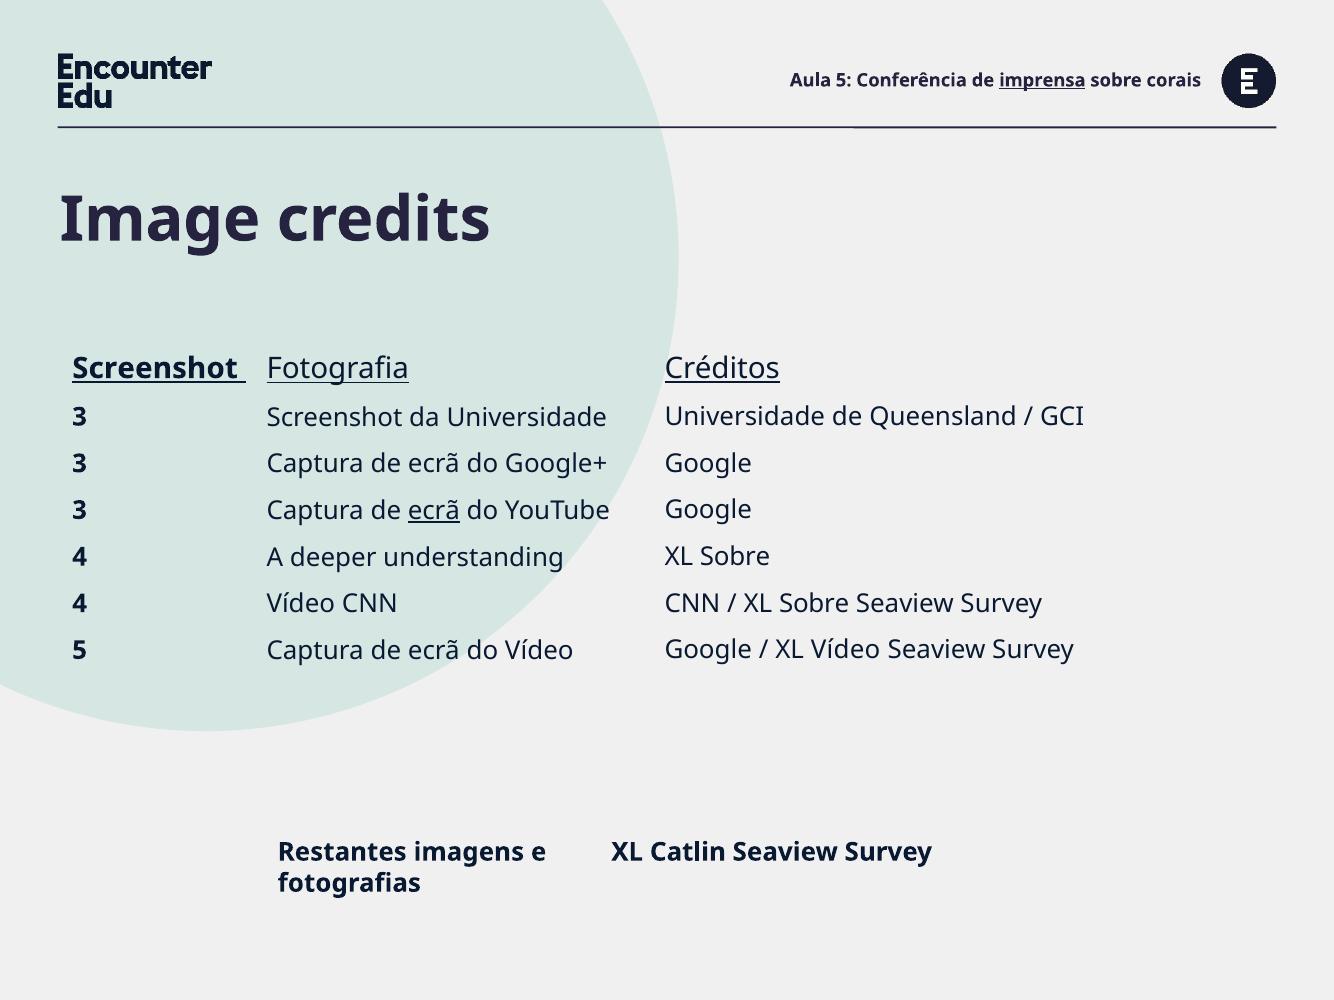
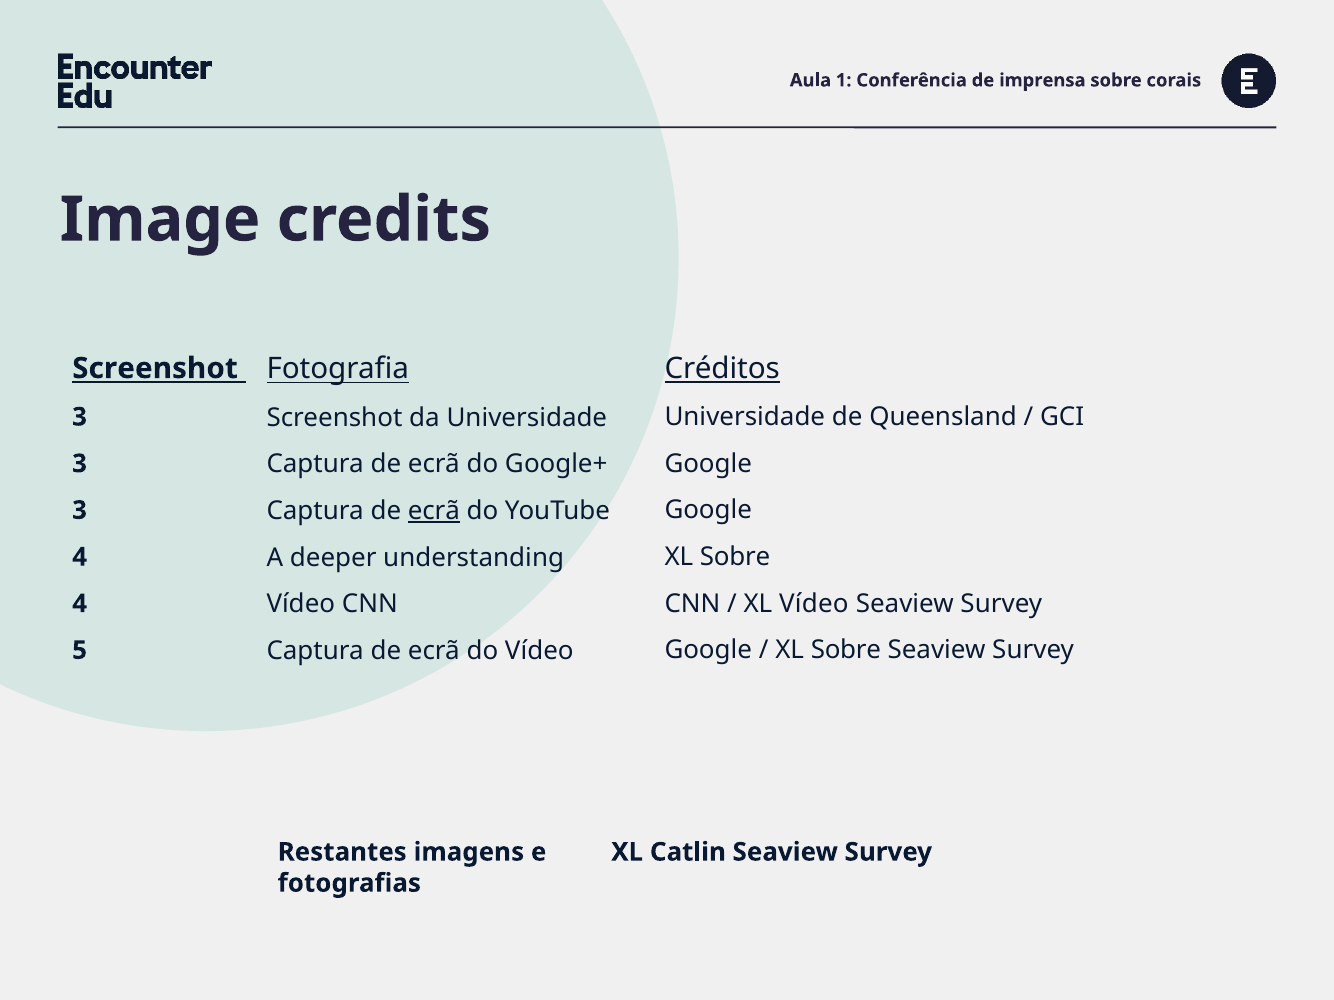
Aula 5: 5 -> 1 (844, 80)
imprensa underline: present -> none (1042, 80)
Sobre: Sobre -> Vídeo (814, 604)
Vídeo: Vídeo -> Sobre (846, 651)
